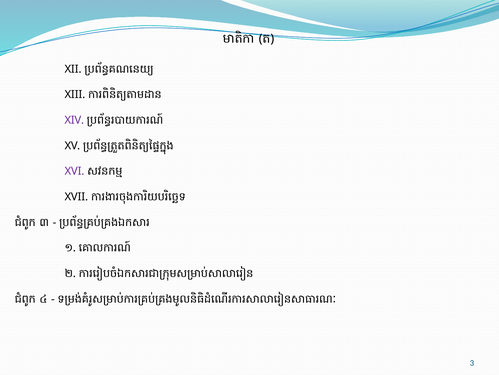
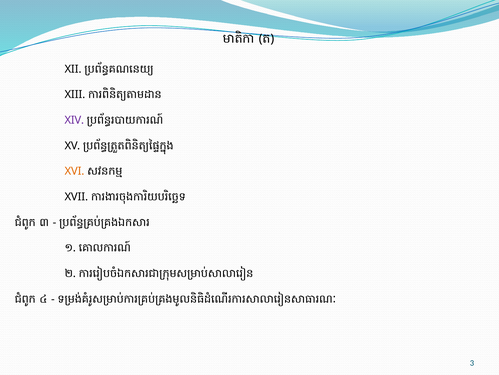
XVI colour: purple -> orange (74, 171)
